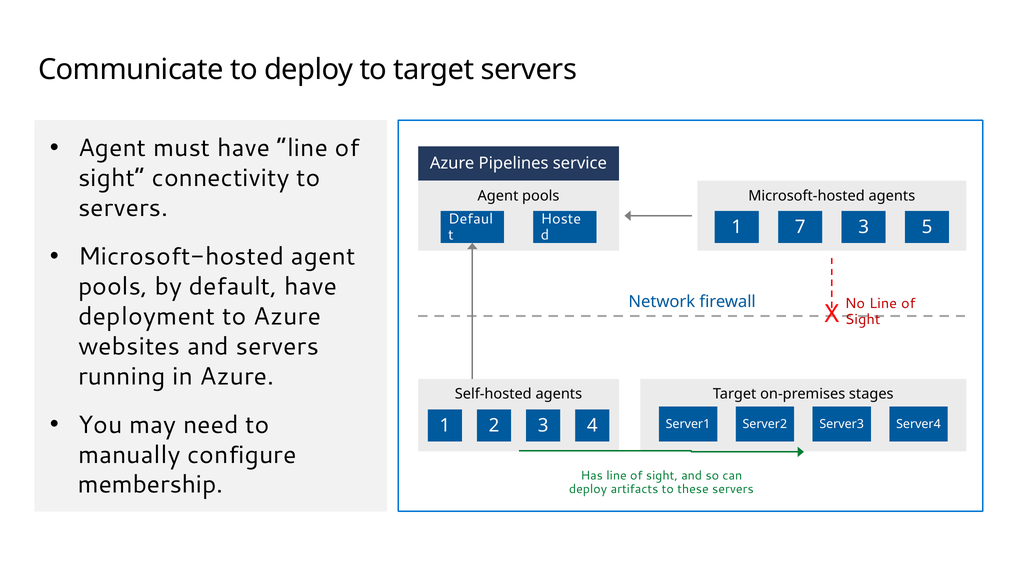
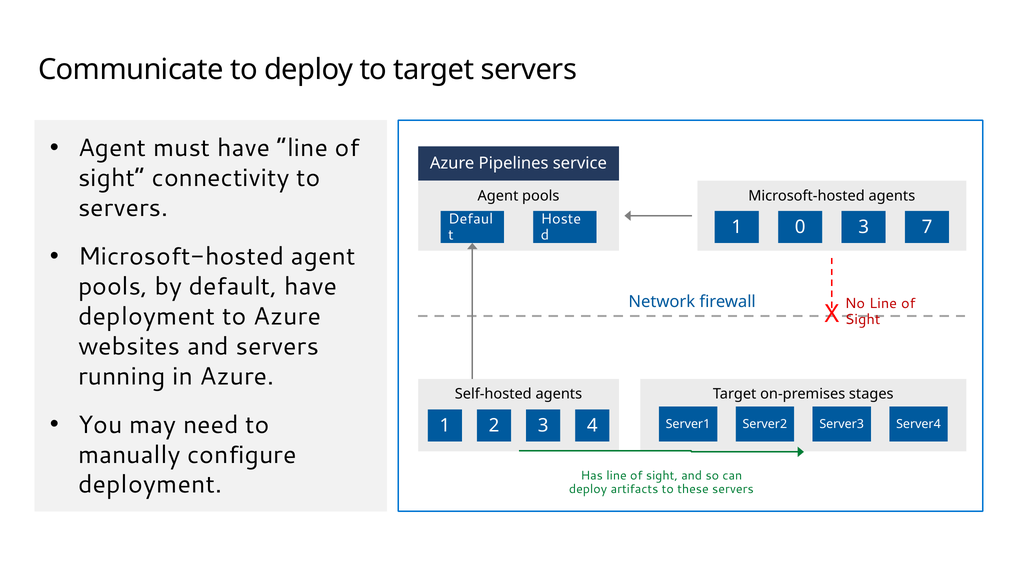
7: 7 -> 0 (800, 227)
5: 5 -> 7 (927, 227)
membership: membership -> deployment (150, 485)
